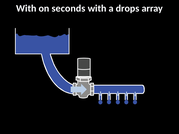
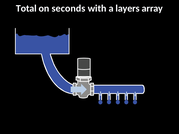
With: With -> Total (26, 8)
drops: drops -> layers (128, 8)
